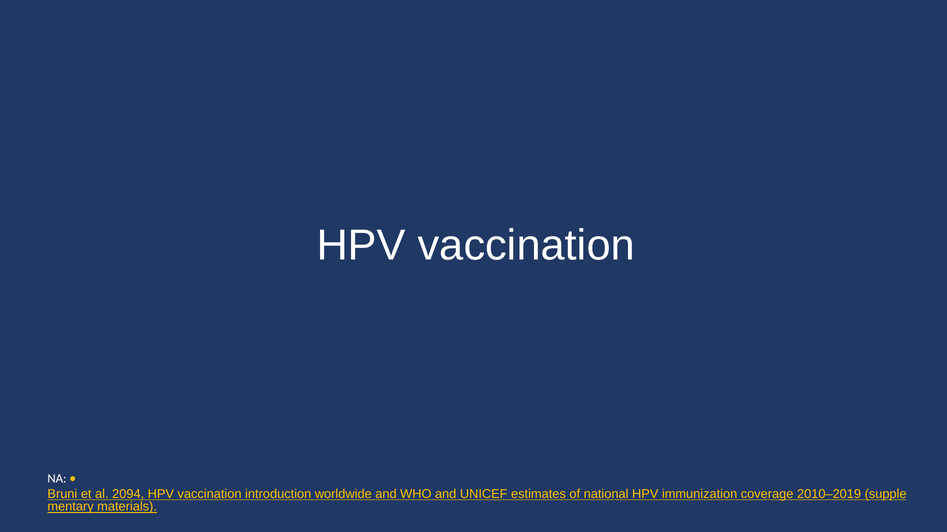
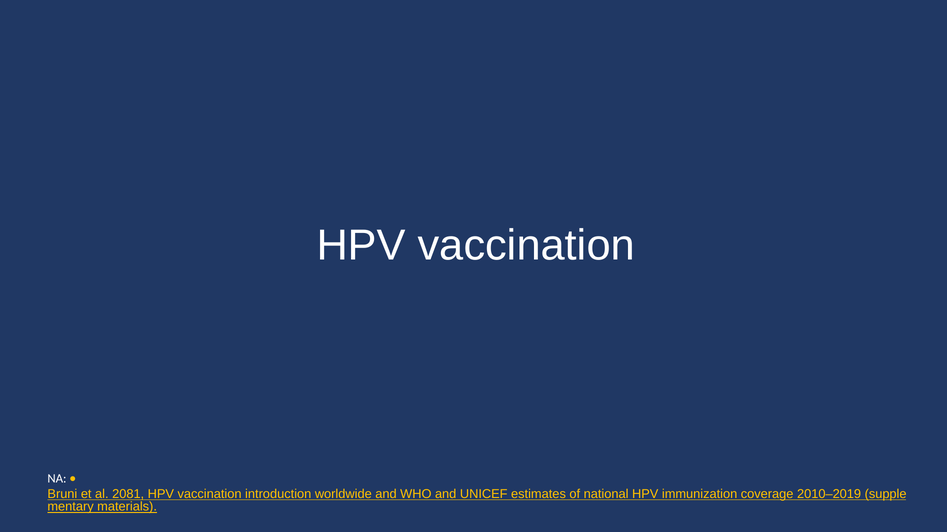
2094: 2094 -> 2081 (128, 495)
